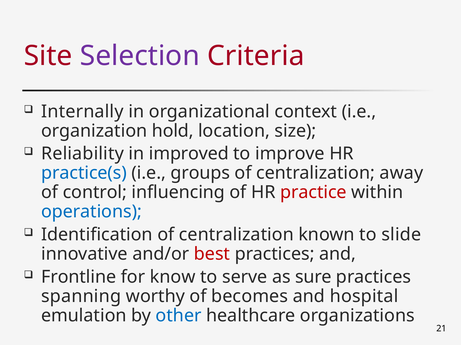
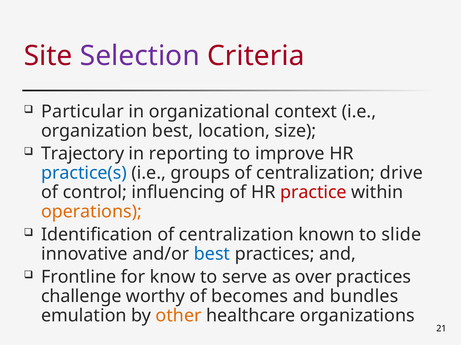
Internally: Internally -> Particular (82, 112)
organization hold: hold -> best (173, 131)
Reliability: Reliability -> Trajectory (83, 154)
improved: improved -> reporting (189, 154)
away: away -> drive (401, 173)
operations colour: blue -> orange (91, 212)
best colour: red -> blue (212, 255)
sure: sure -> over (313, 277)
spanning: spanning -> challenge (81, 297)
hospital: hospital -> bundles (364, 297)
other colour: blue -> orange (179, 316)
